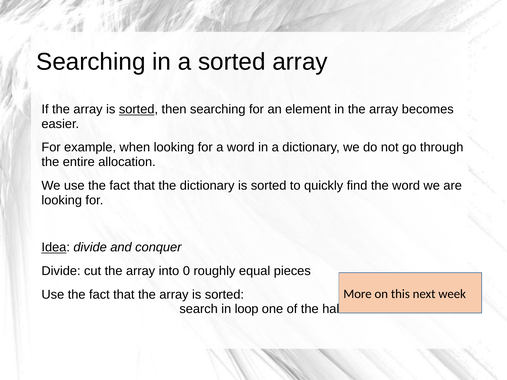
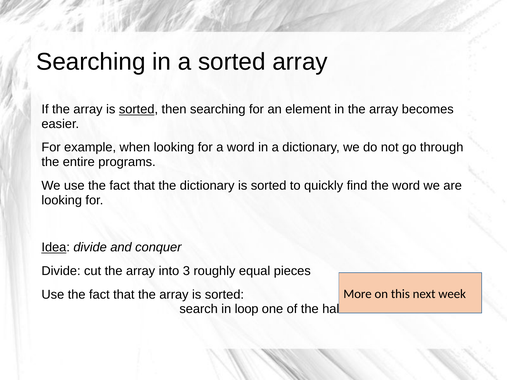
allocation: allocation -> programs (127, 162)
0: 0 -> 3 (186, 271)
